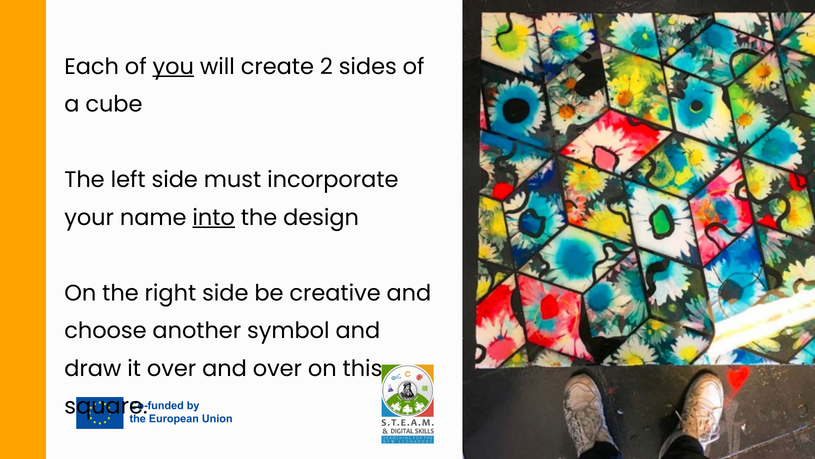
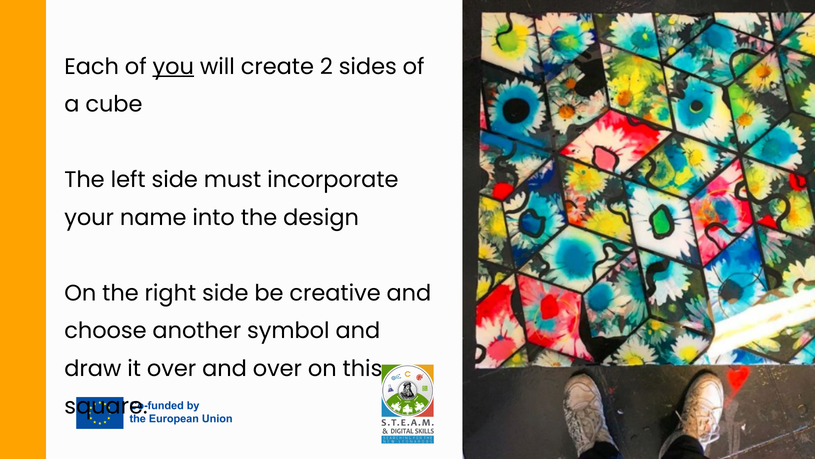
into underline: present -> none (214, 217)
